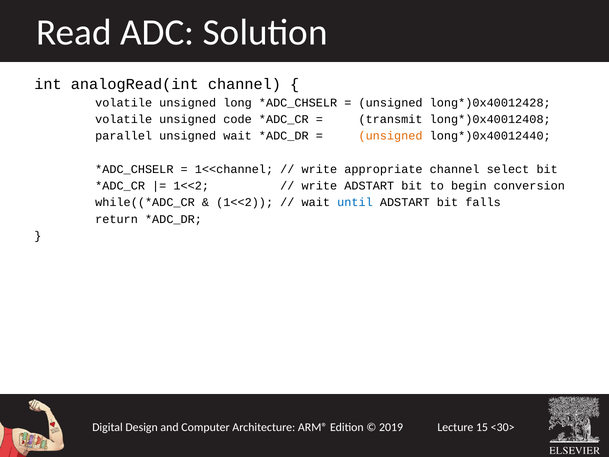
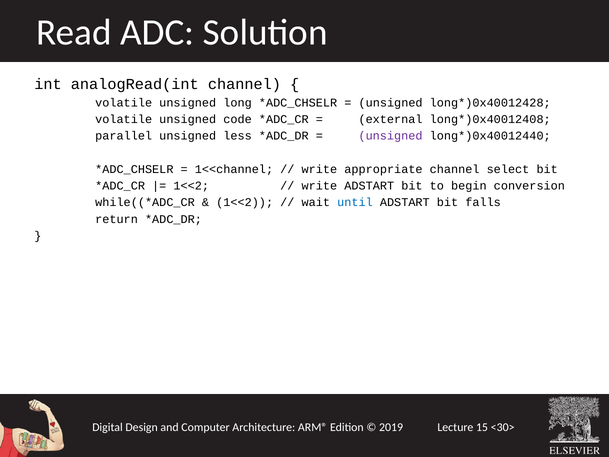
transmit: transmit -> external (391, 119)
unsigned wait: wait -> less (238, 136)
unsigned colour: orange -> purple (391, 136)
